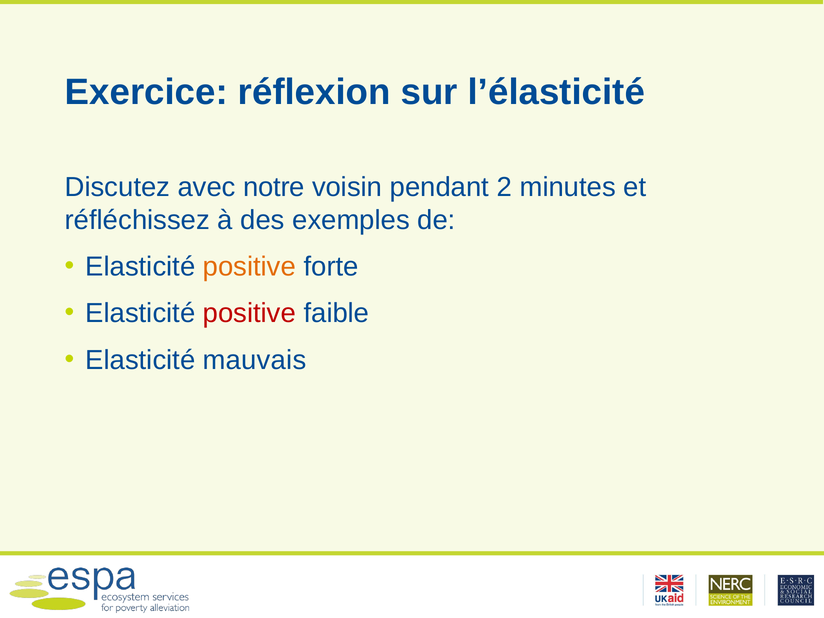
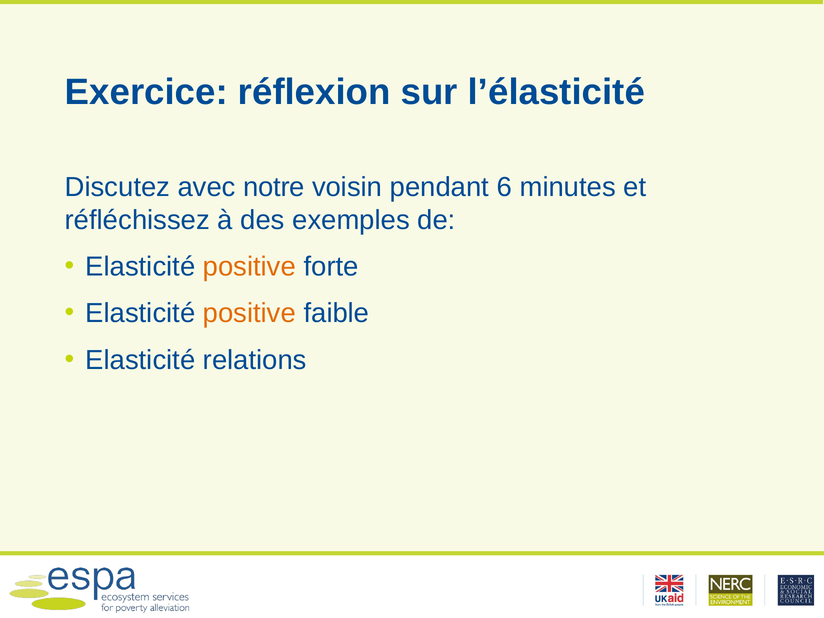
2: 2 -> 6 (504, 187)
positive colour: red -> orange (249, 313)
mauvais: mauvais -> relations (255, 360)
